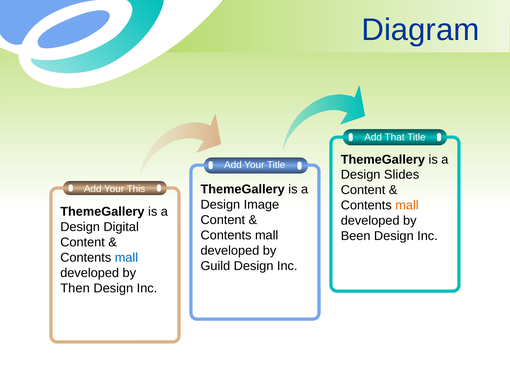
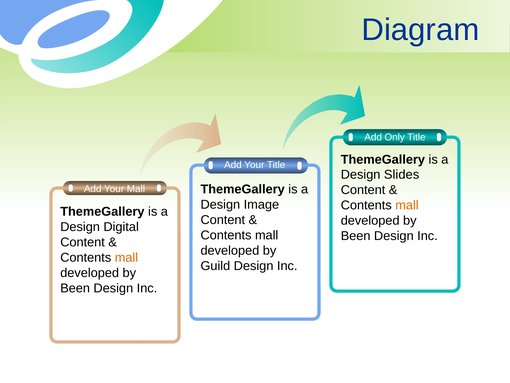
That: That -> Only (395, 137)
Your This: This -> Mall (136, 189)
mall colour: blue -> orange (126, 257)
Then: Then -> Been (75, 288)
